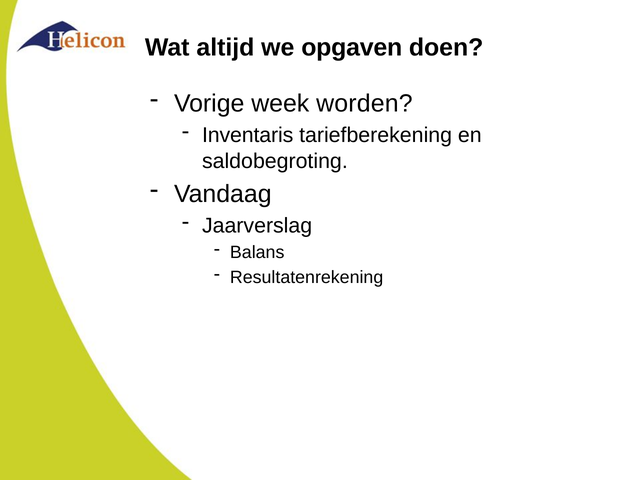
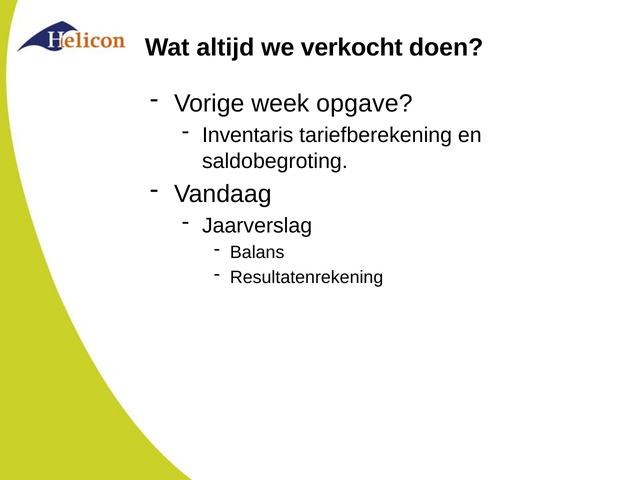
opgaven: opgaven -> verkocht (352, 48)
worden: worden -> opgave (364, 104)
